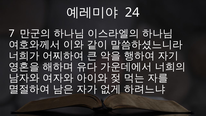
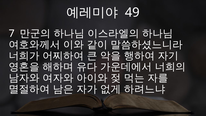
24: 24 -> 49 (132, 12)
